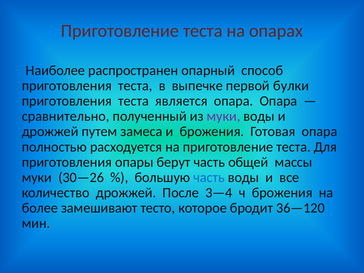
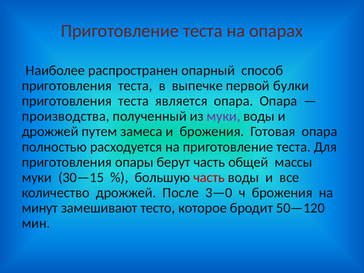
сравнительно: сравнительно -> производства (66, 116)
30—26: 30—26 -> 30—15 (81, 177)
часть colour: blue -> red (209, 177)
3—4: 3—4 -> 3—0 (219, 193)
более: более -> минут (40, 208)
36—120: 36—120 -> 50—120 (300, 208)
